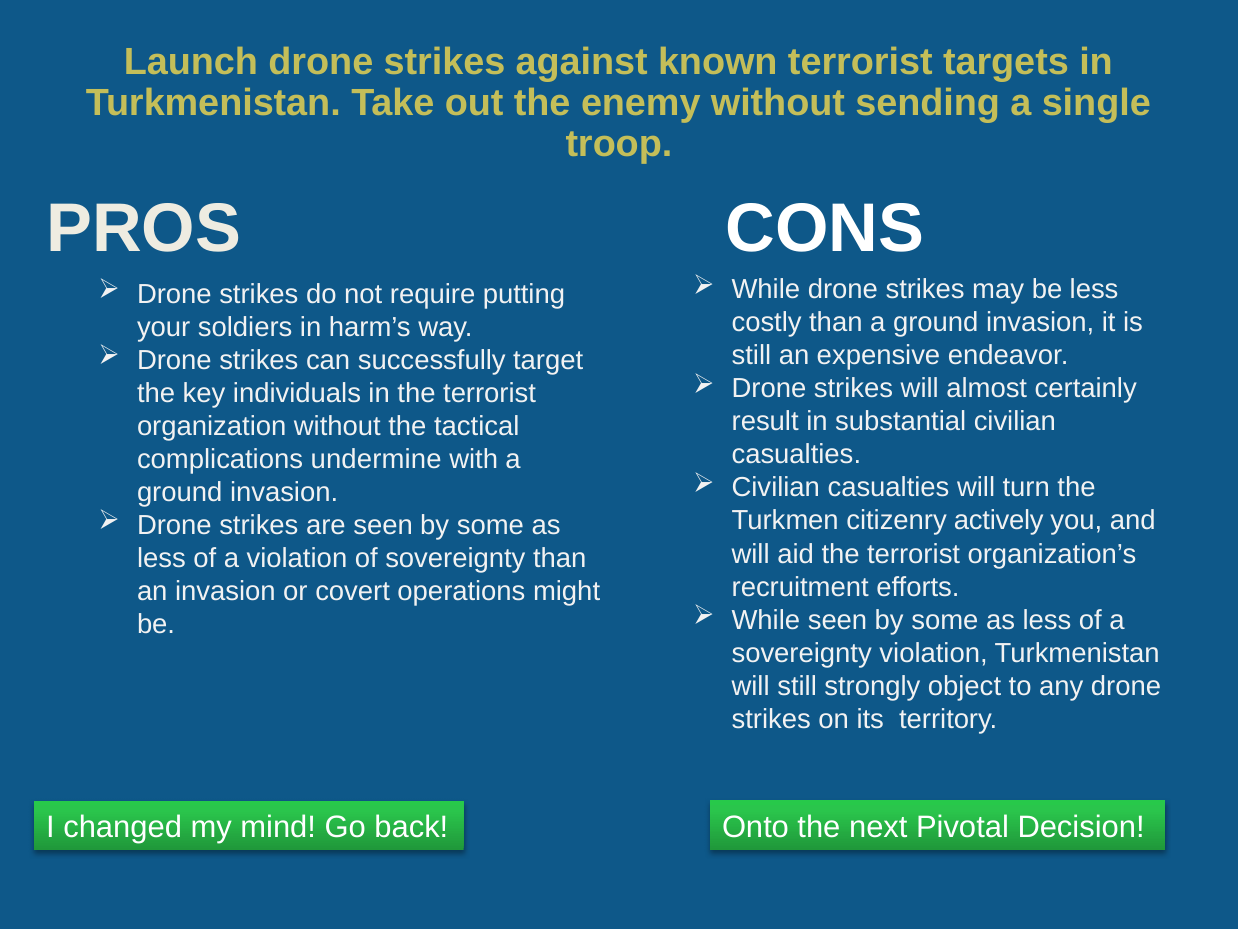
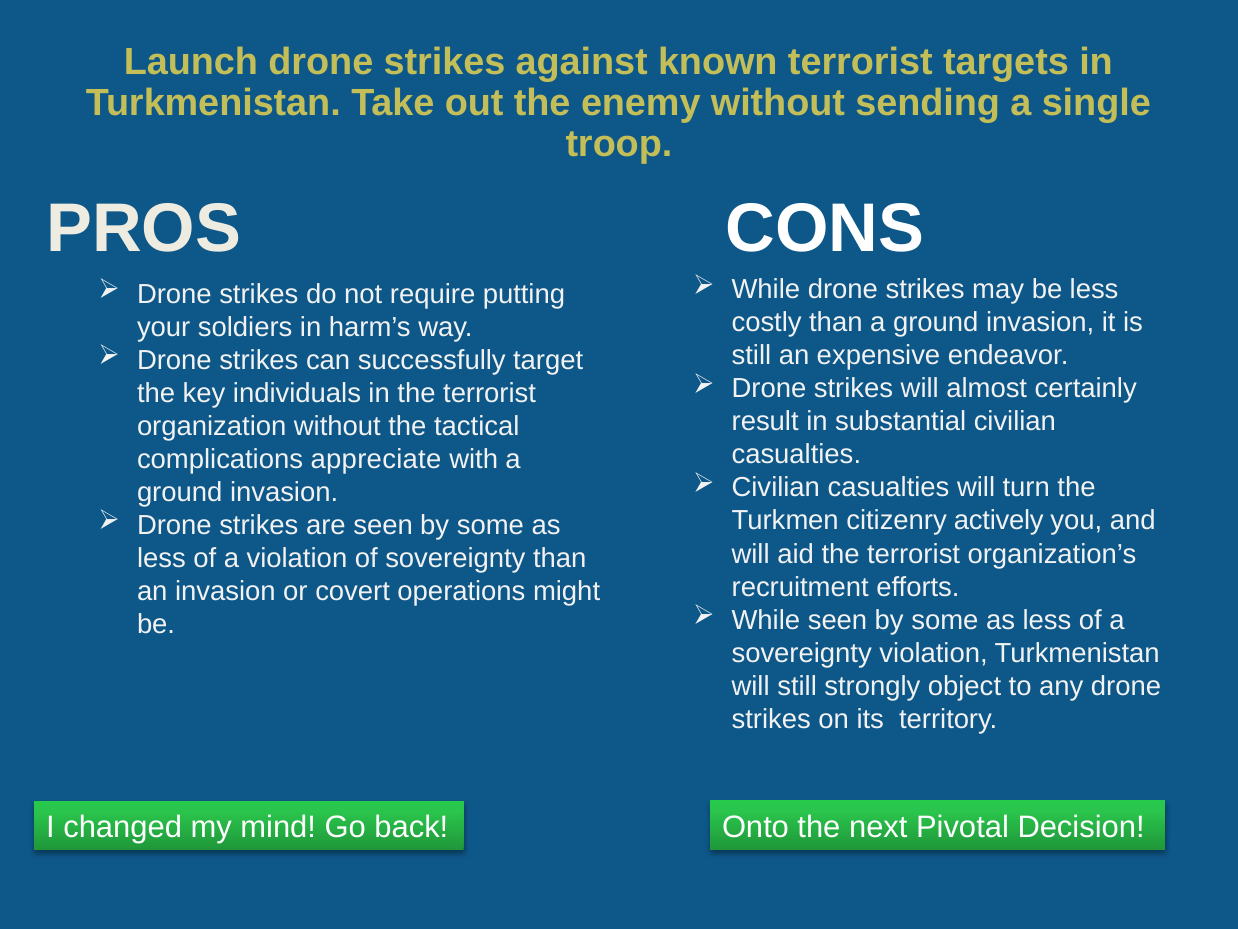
undermine: undermine -> appreciate (376, 459)
